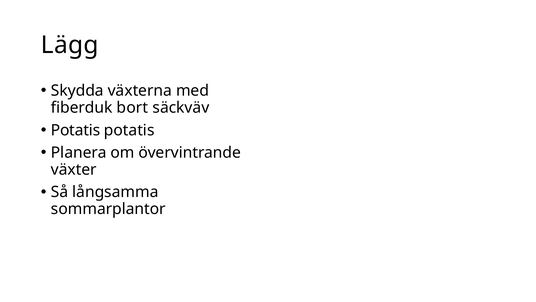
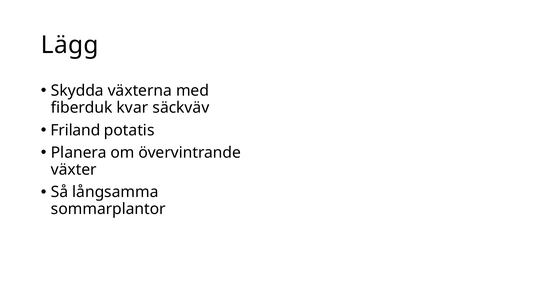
bort: bort -> kvar (132, 108)
Potatis: Potatis -> Friland (75, 130)
